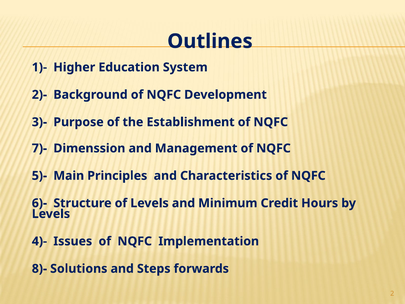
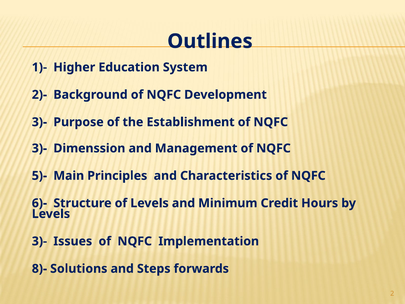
7)-: 7)- -> 3)- (39, 148)
4)-: 4)- -> 3)- (39, 241)
